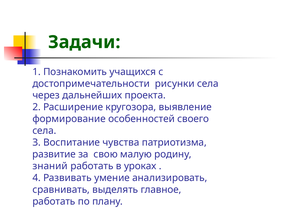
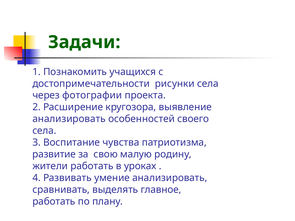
дальнейших: дальнейших -> фотографии (92, 95)
формирование: формирование -> анализировать (69, 119)
знаний: знаний -> жители (50, 166)
